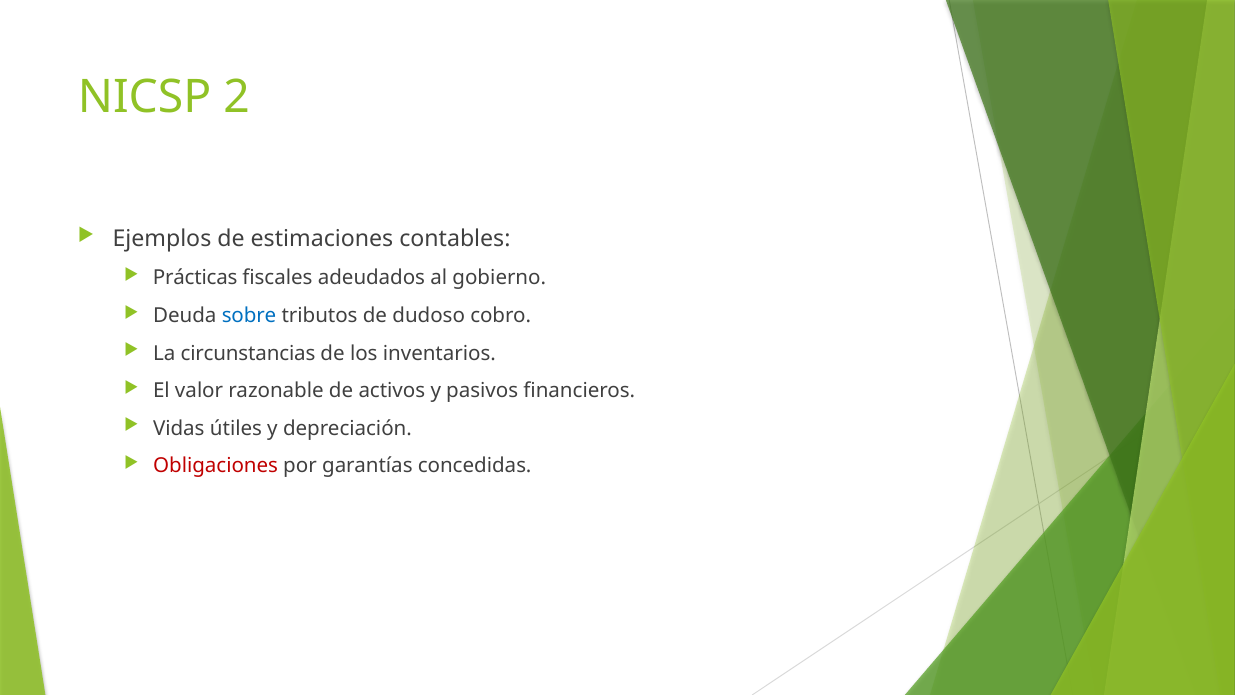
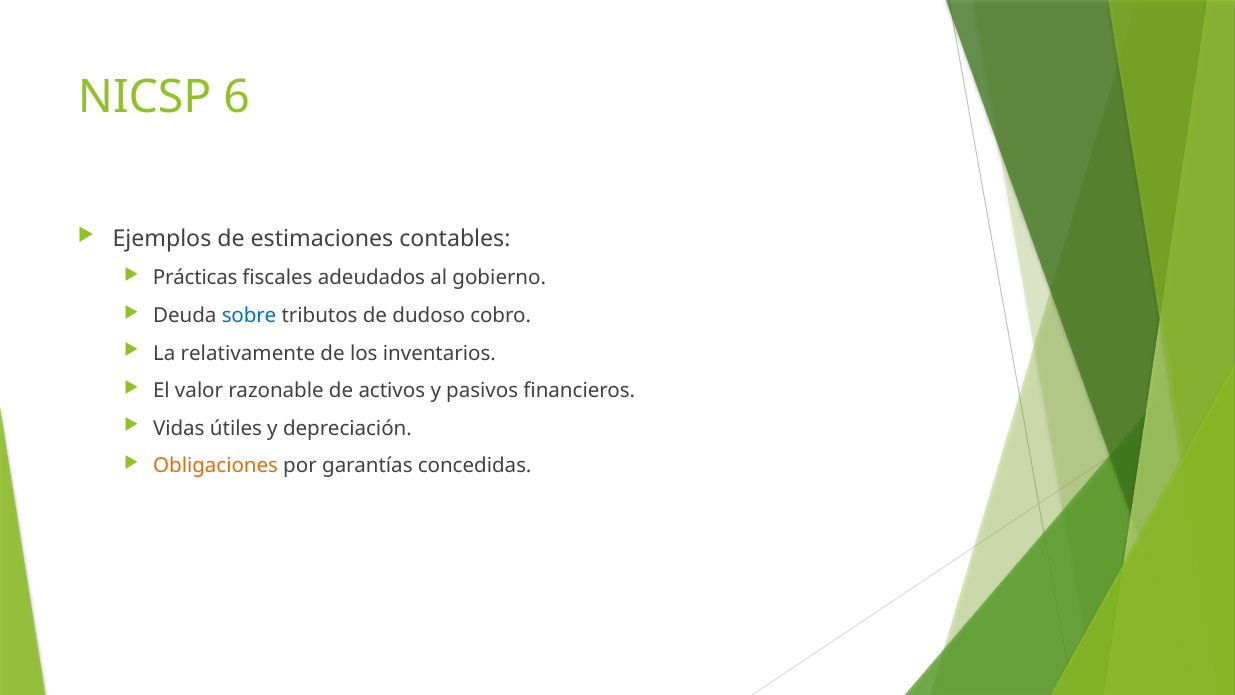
2: 2 -> 6 (237, 97)
circunstancias: circunstancias -> relativamente (248, 353)
Obligaciones colour: red -> orange (216, 466)
